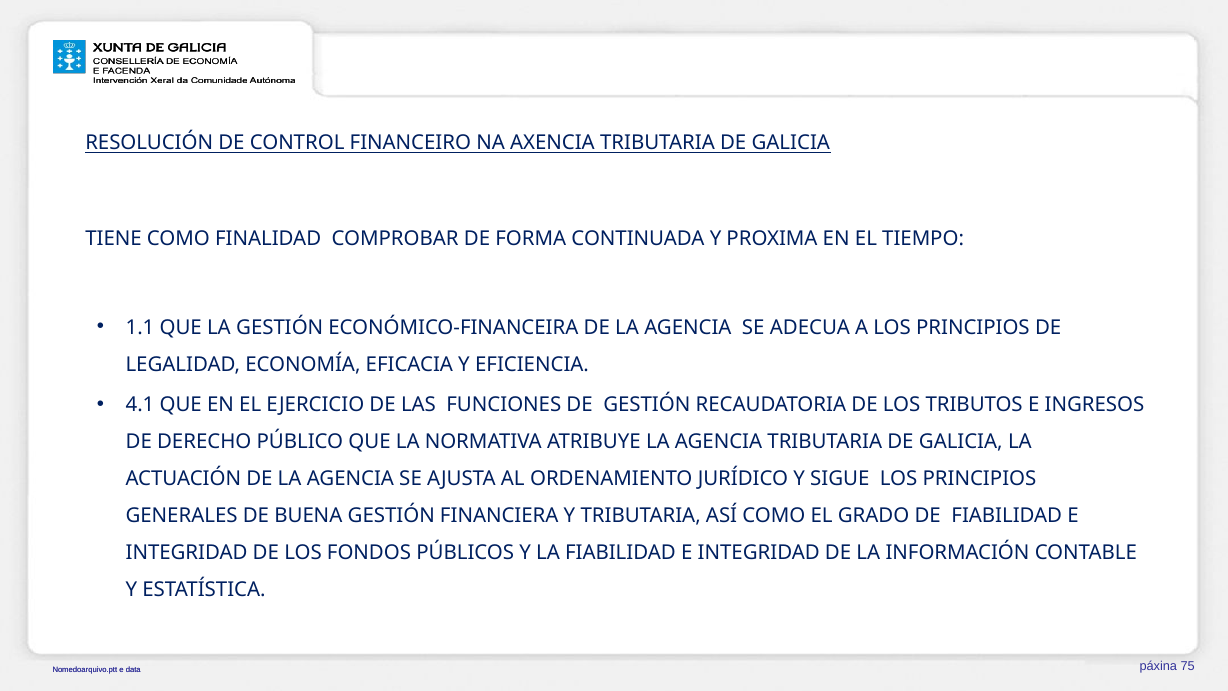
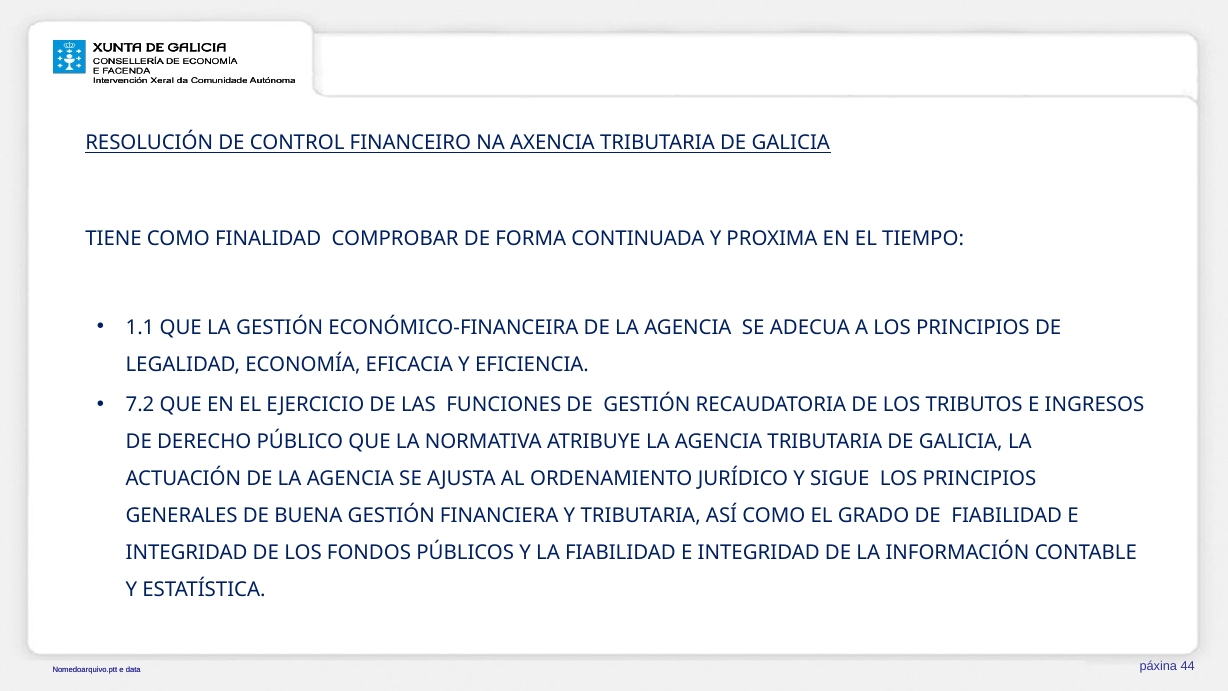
4.1: 4.1 -> 7.2 (140, 405)
75: 75 -> 44 (1188, 666)
